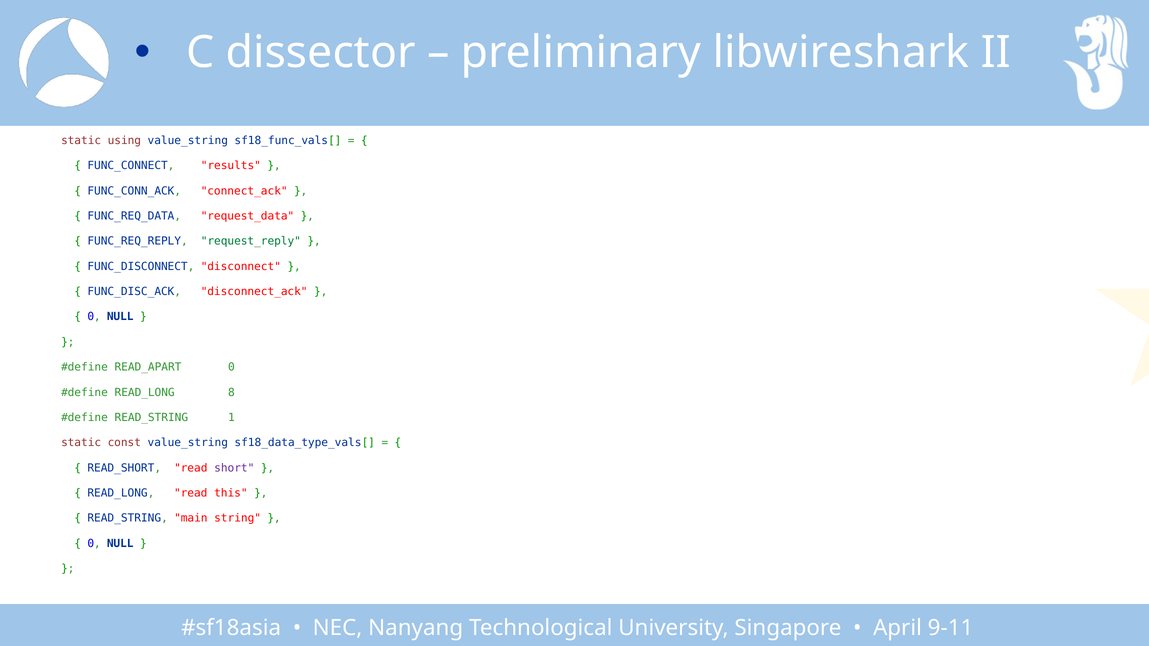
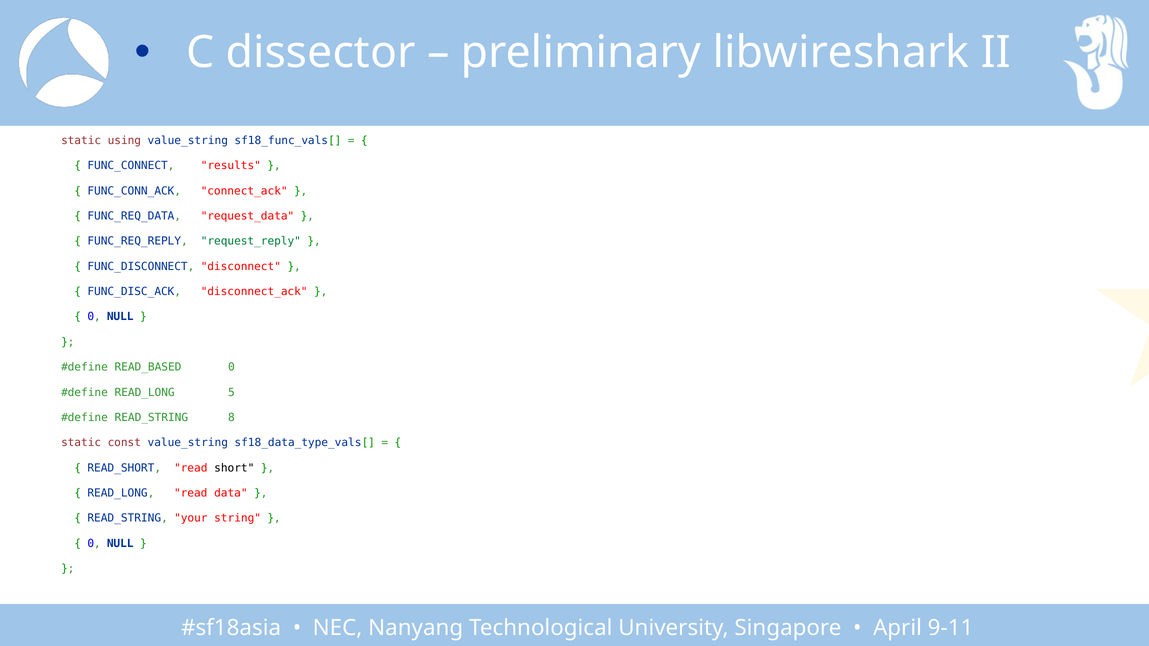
READ_APART: READ_APART -> READ_BASED (148, 367)
8: 8 -> 5 (231, 393)
1: 1 -> 8 (231, 418)
short colour: purple -> black (234, 468)
this: this -> data (231, 493)
main: main -> your (191, 519)
